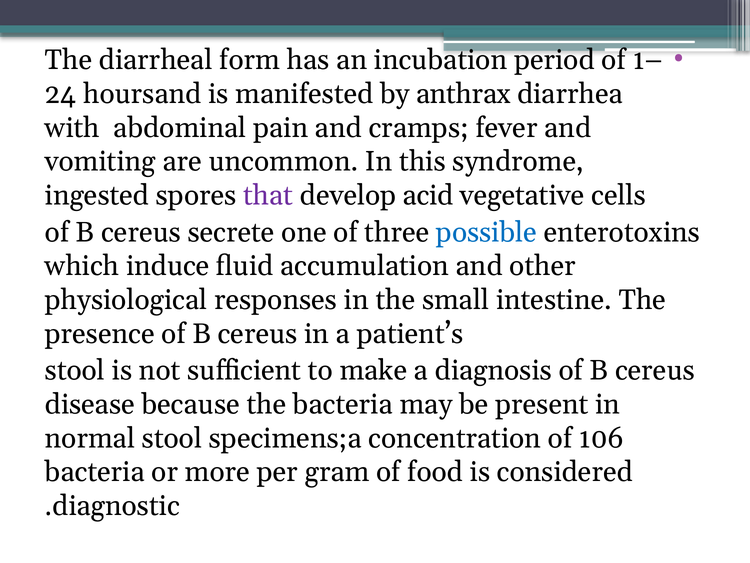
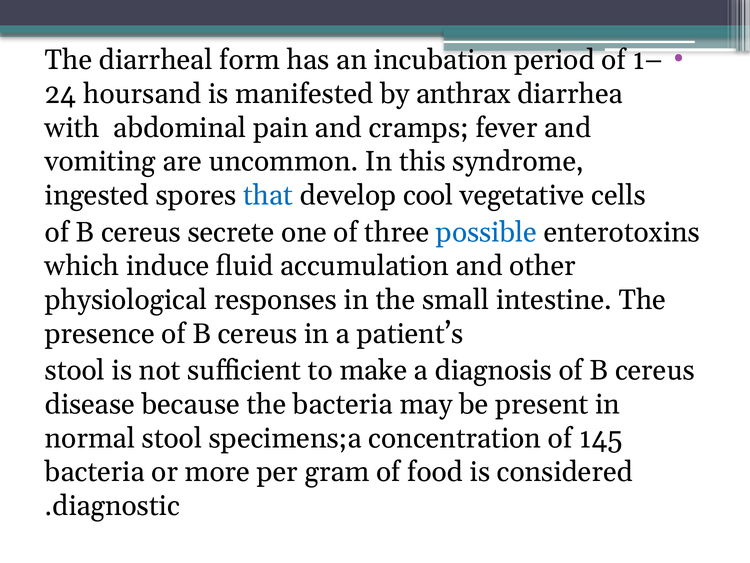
that colour: purple -> blue (268, 195)
acid: acid -> cool (428, 195)
106: 106 -> 145 (601, 438)
